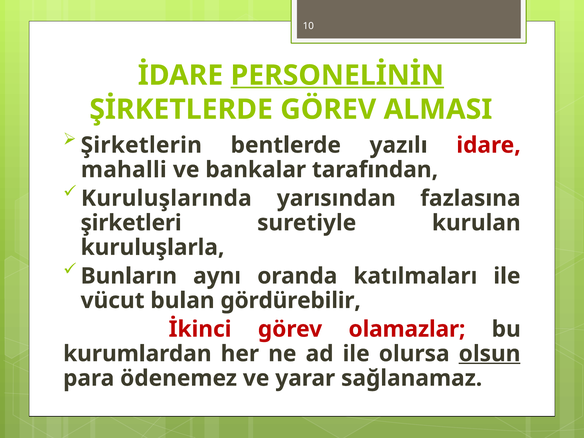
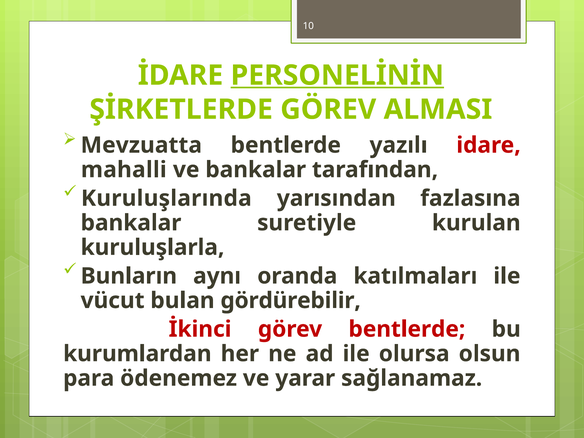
Şirketlerin: Şirketlerin -> Mevzuatta (141, 145)
şirketleri: şirketleri -> bankalar (131, 223)
görev olamazlar: olamazlar -> bentlerde (407, 329)
olsun underline: present -> none (490, 354)
